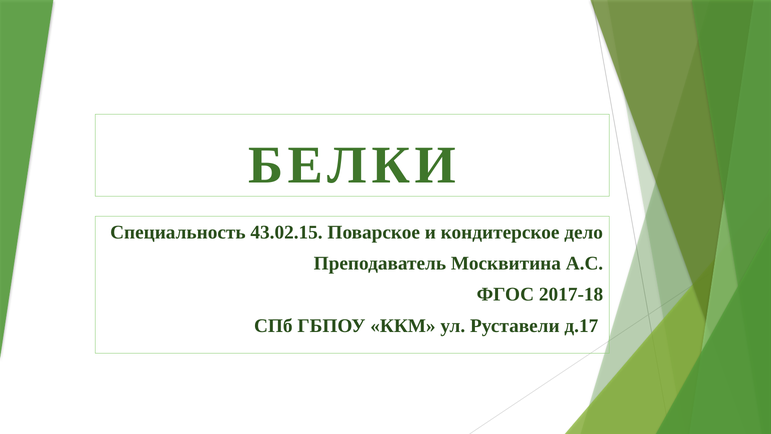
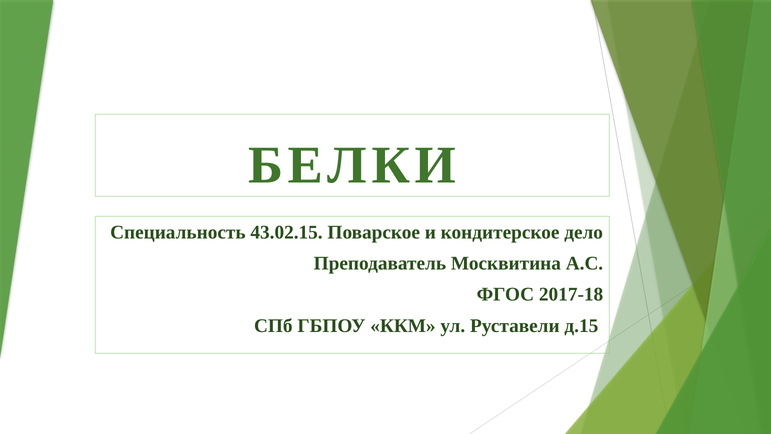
д.17: д.17 -> д.15 (581, 326)
